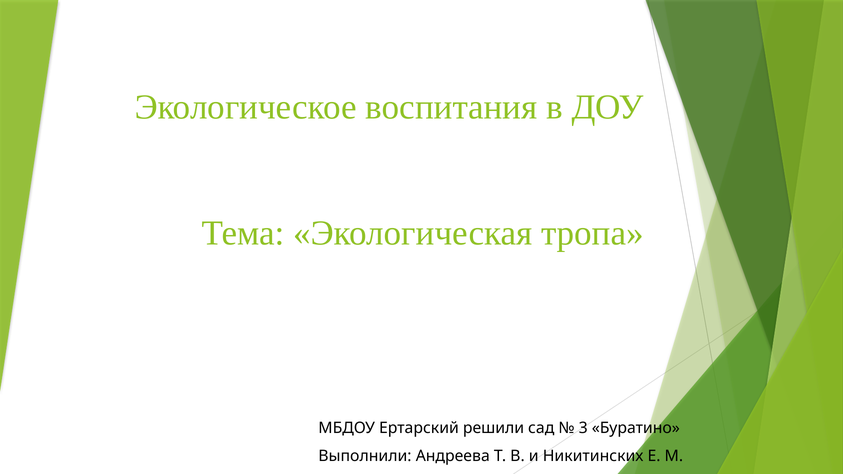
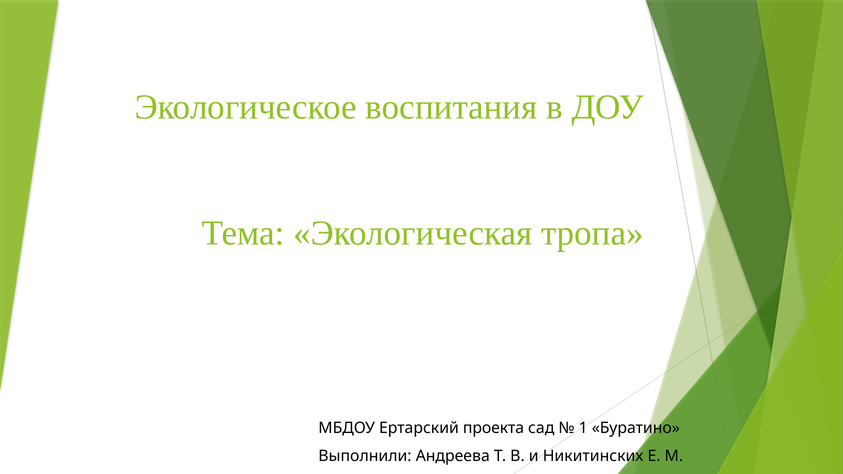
решили: решили -> проекта (494, 428)
3: 3 -> 1 (583, 428)
